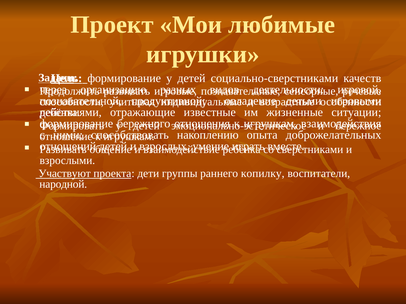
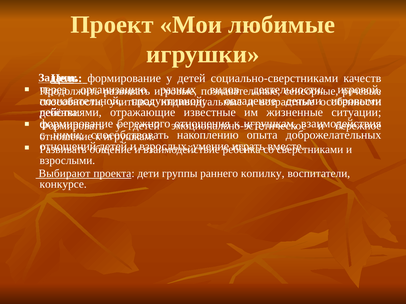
Участвуют: Участвуют -> Выбирают (64, 174)
народной: народной -> конкурсе (63, 185)
